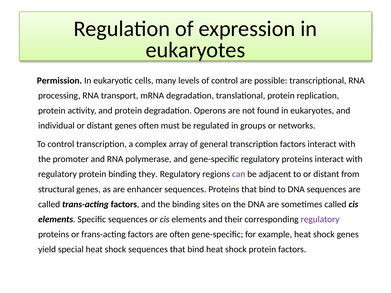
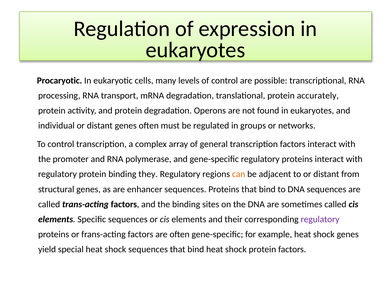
Permission: Permission -> Procaryotic (60, 81)
replication: replication -> accurately (318, 96)
can colour: purple -> orange (239, 174)
